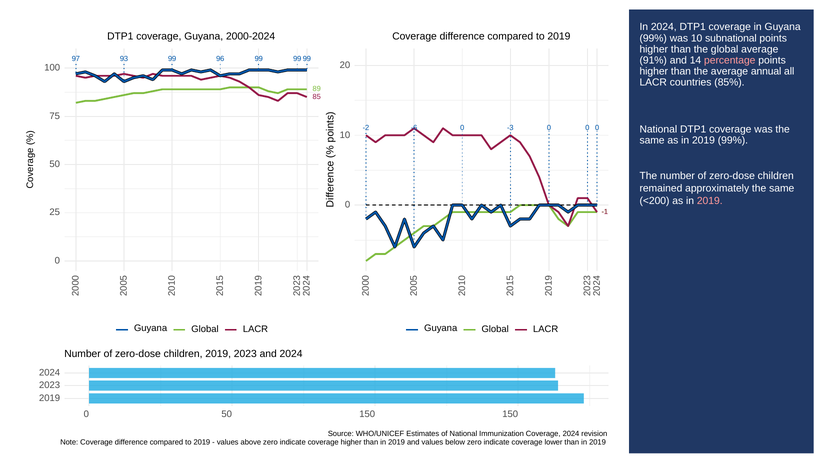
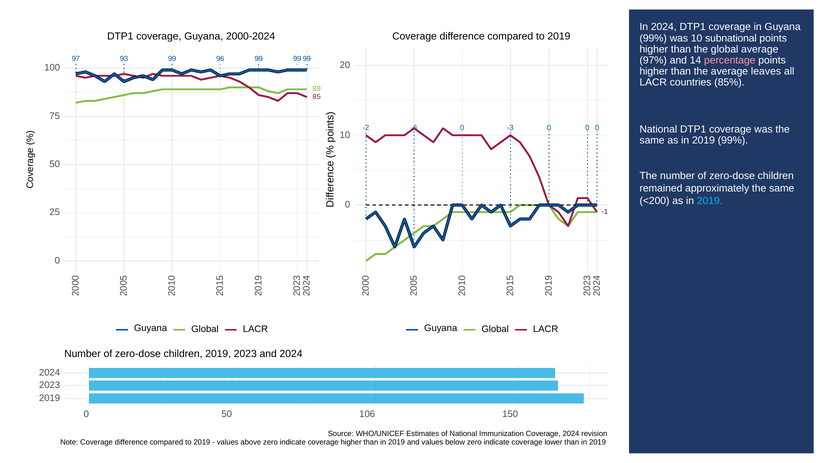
91%: 91% -> 97% (653, 60)
annual: annual -> leaves (766, 72)
2019 colour: pink -> light blue (710, 201)
50 150: 150 -> 106 (367, 415)
